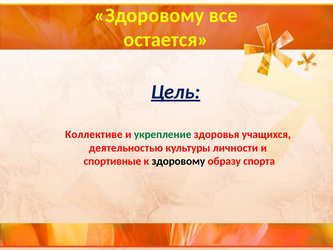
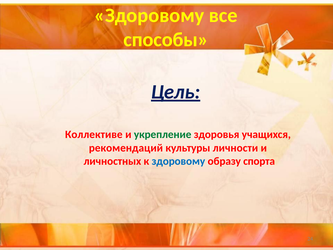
остается: остается -> способы (166, 40)
деятельностью: деятельностью -> рекомендаций (126, 148)
спортивные: спортивные -> личностных (112, 161)
здоровому colour: black -> blue (178, 161)
